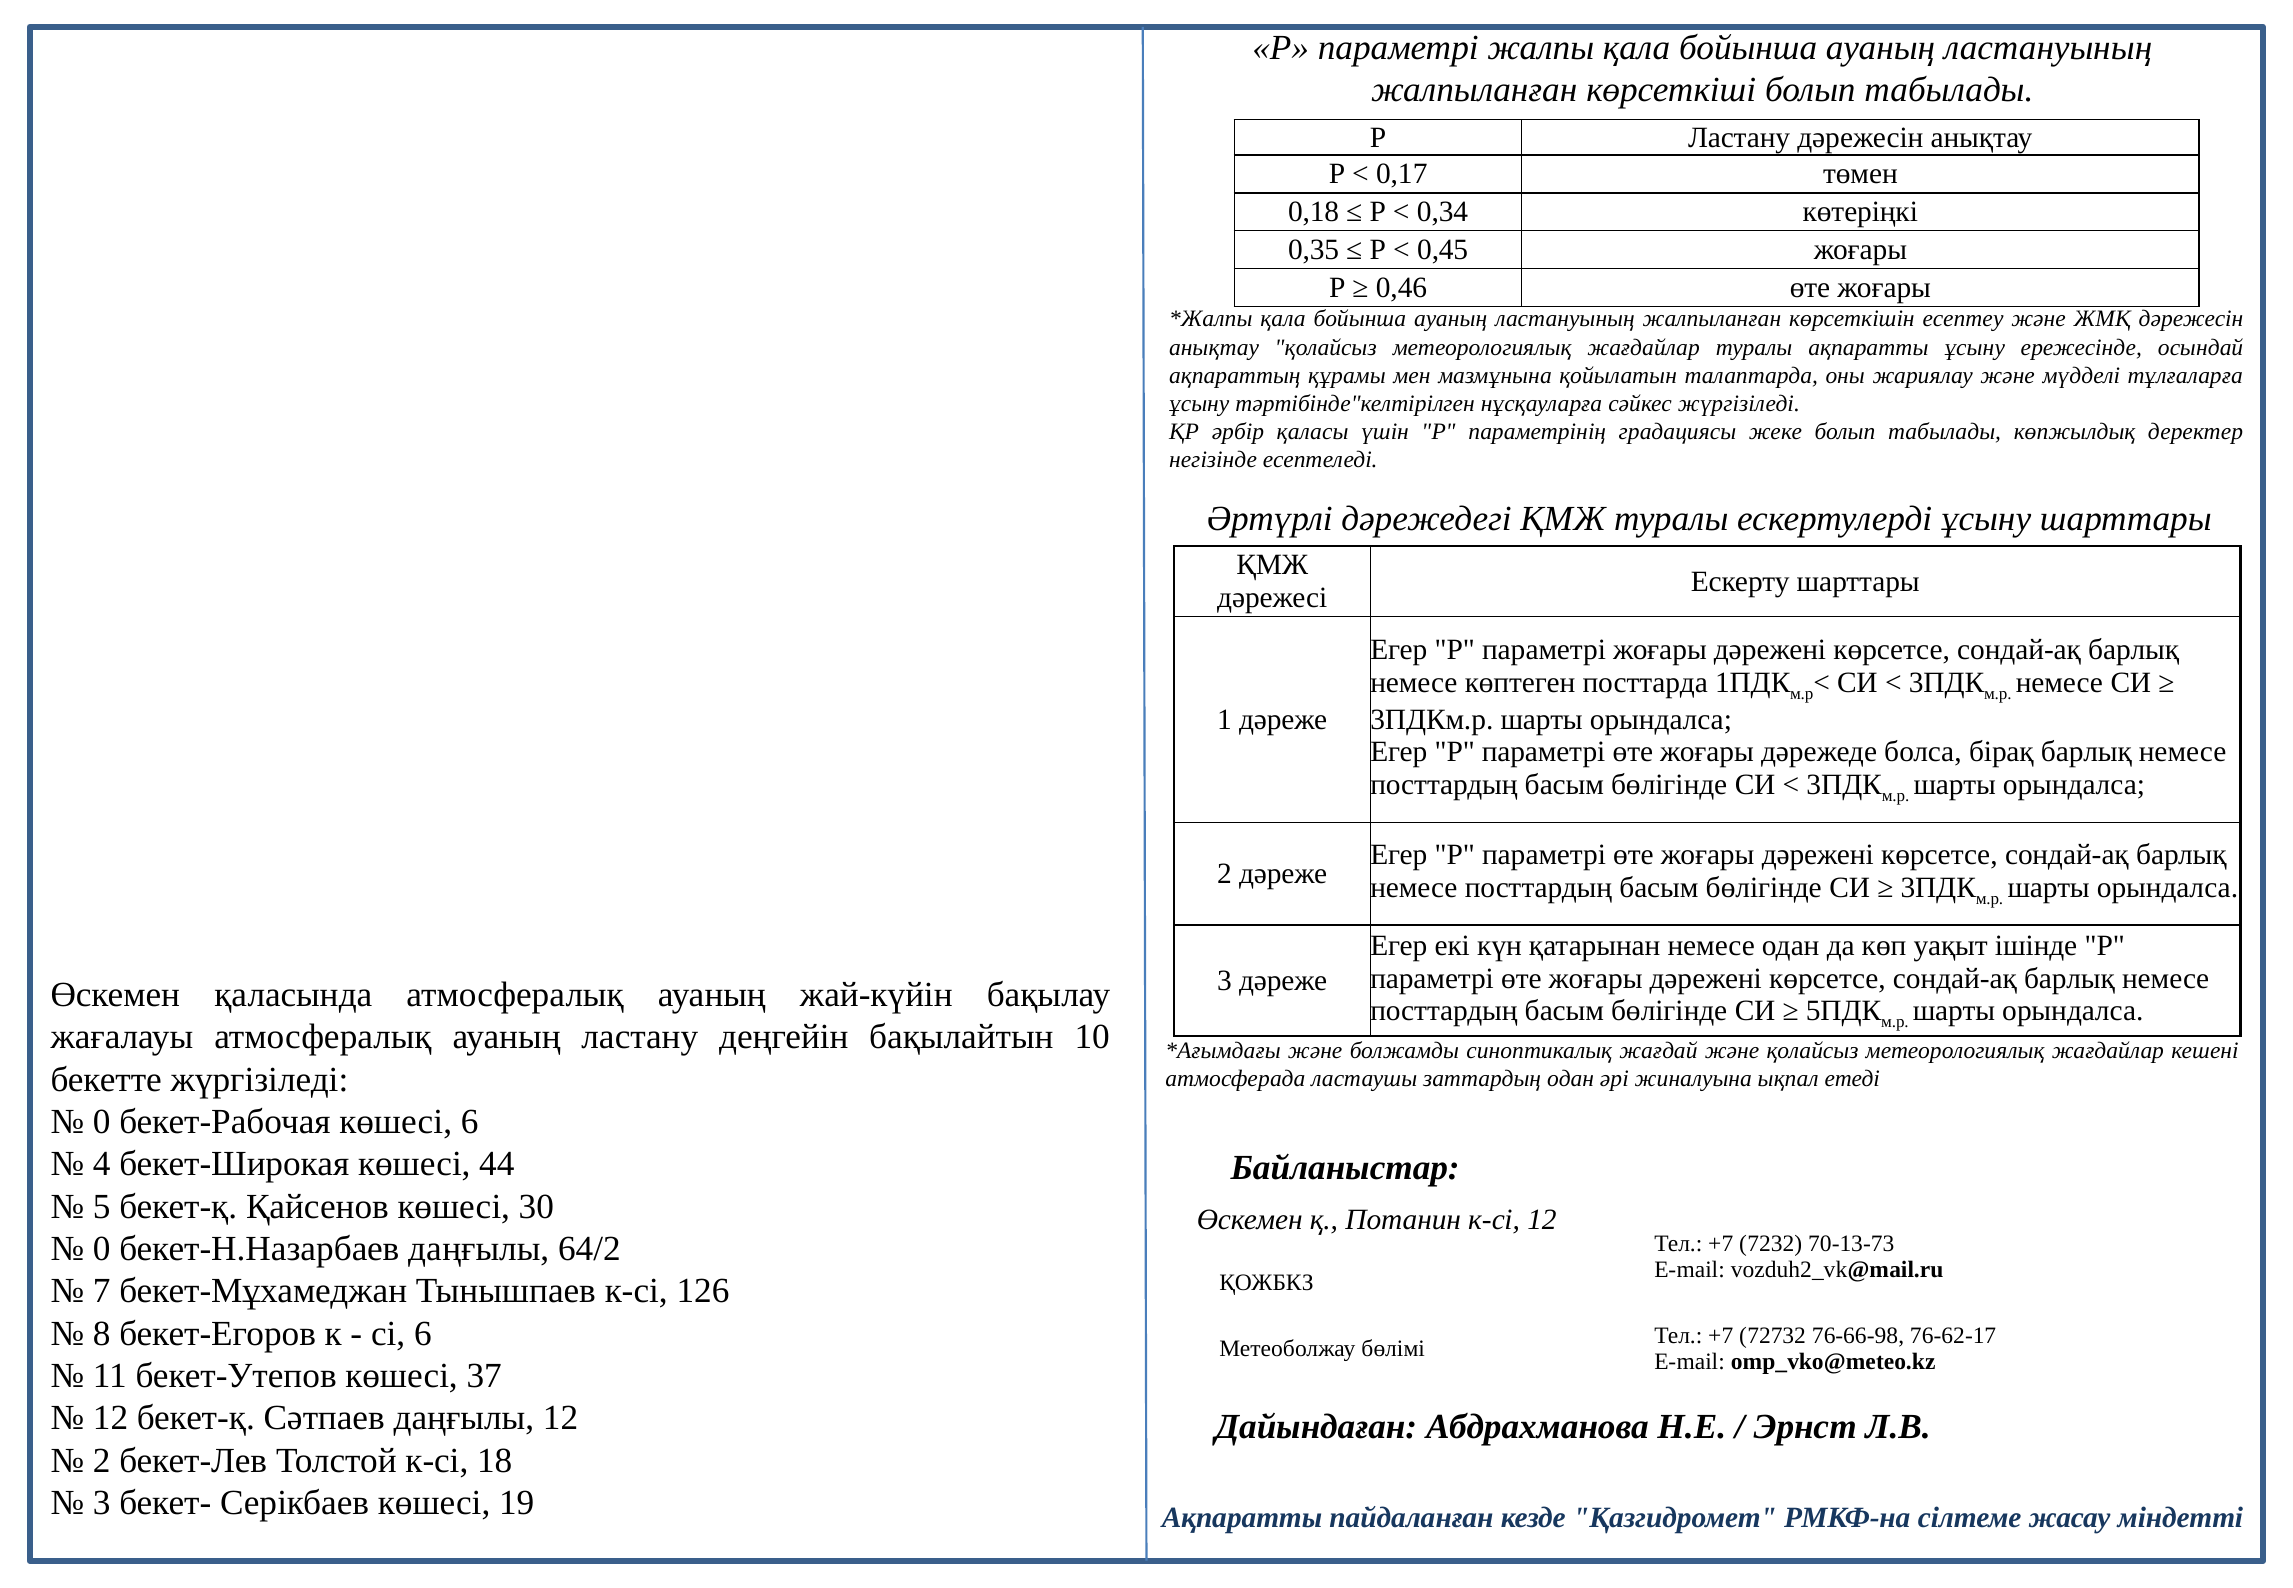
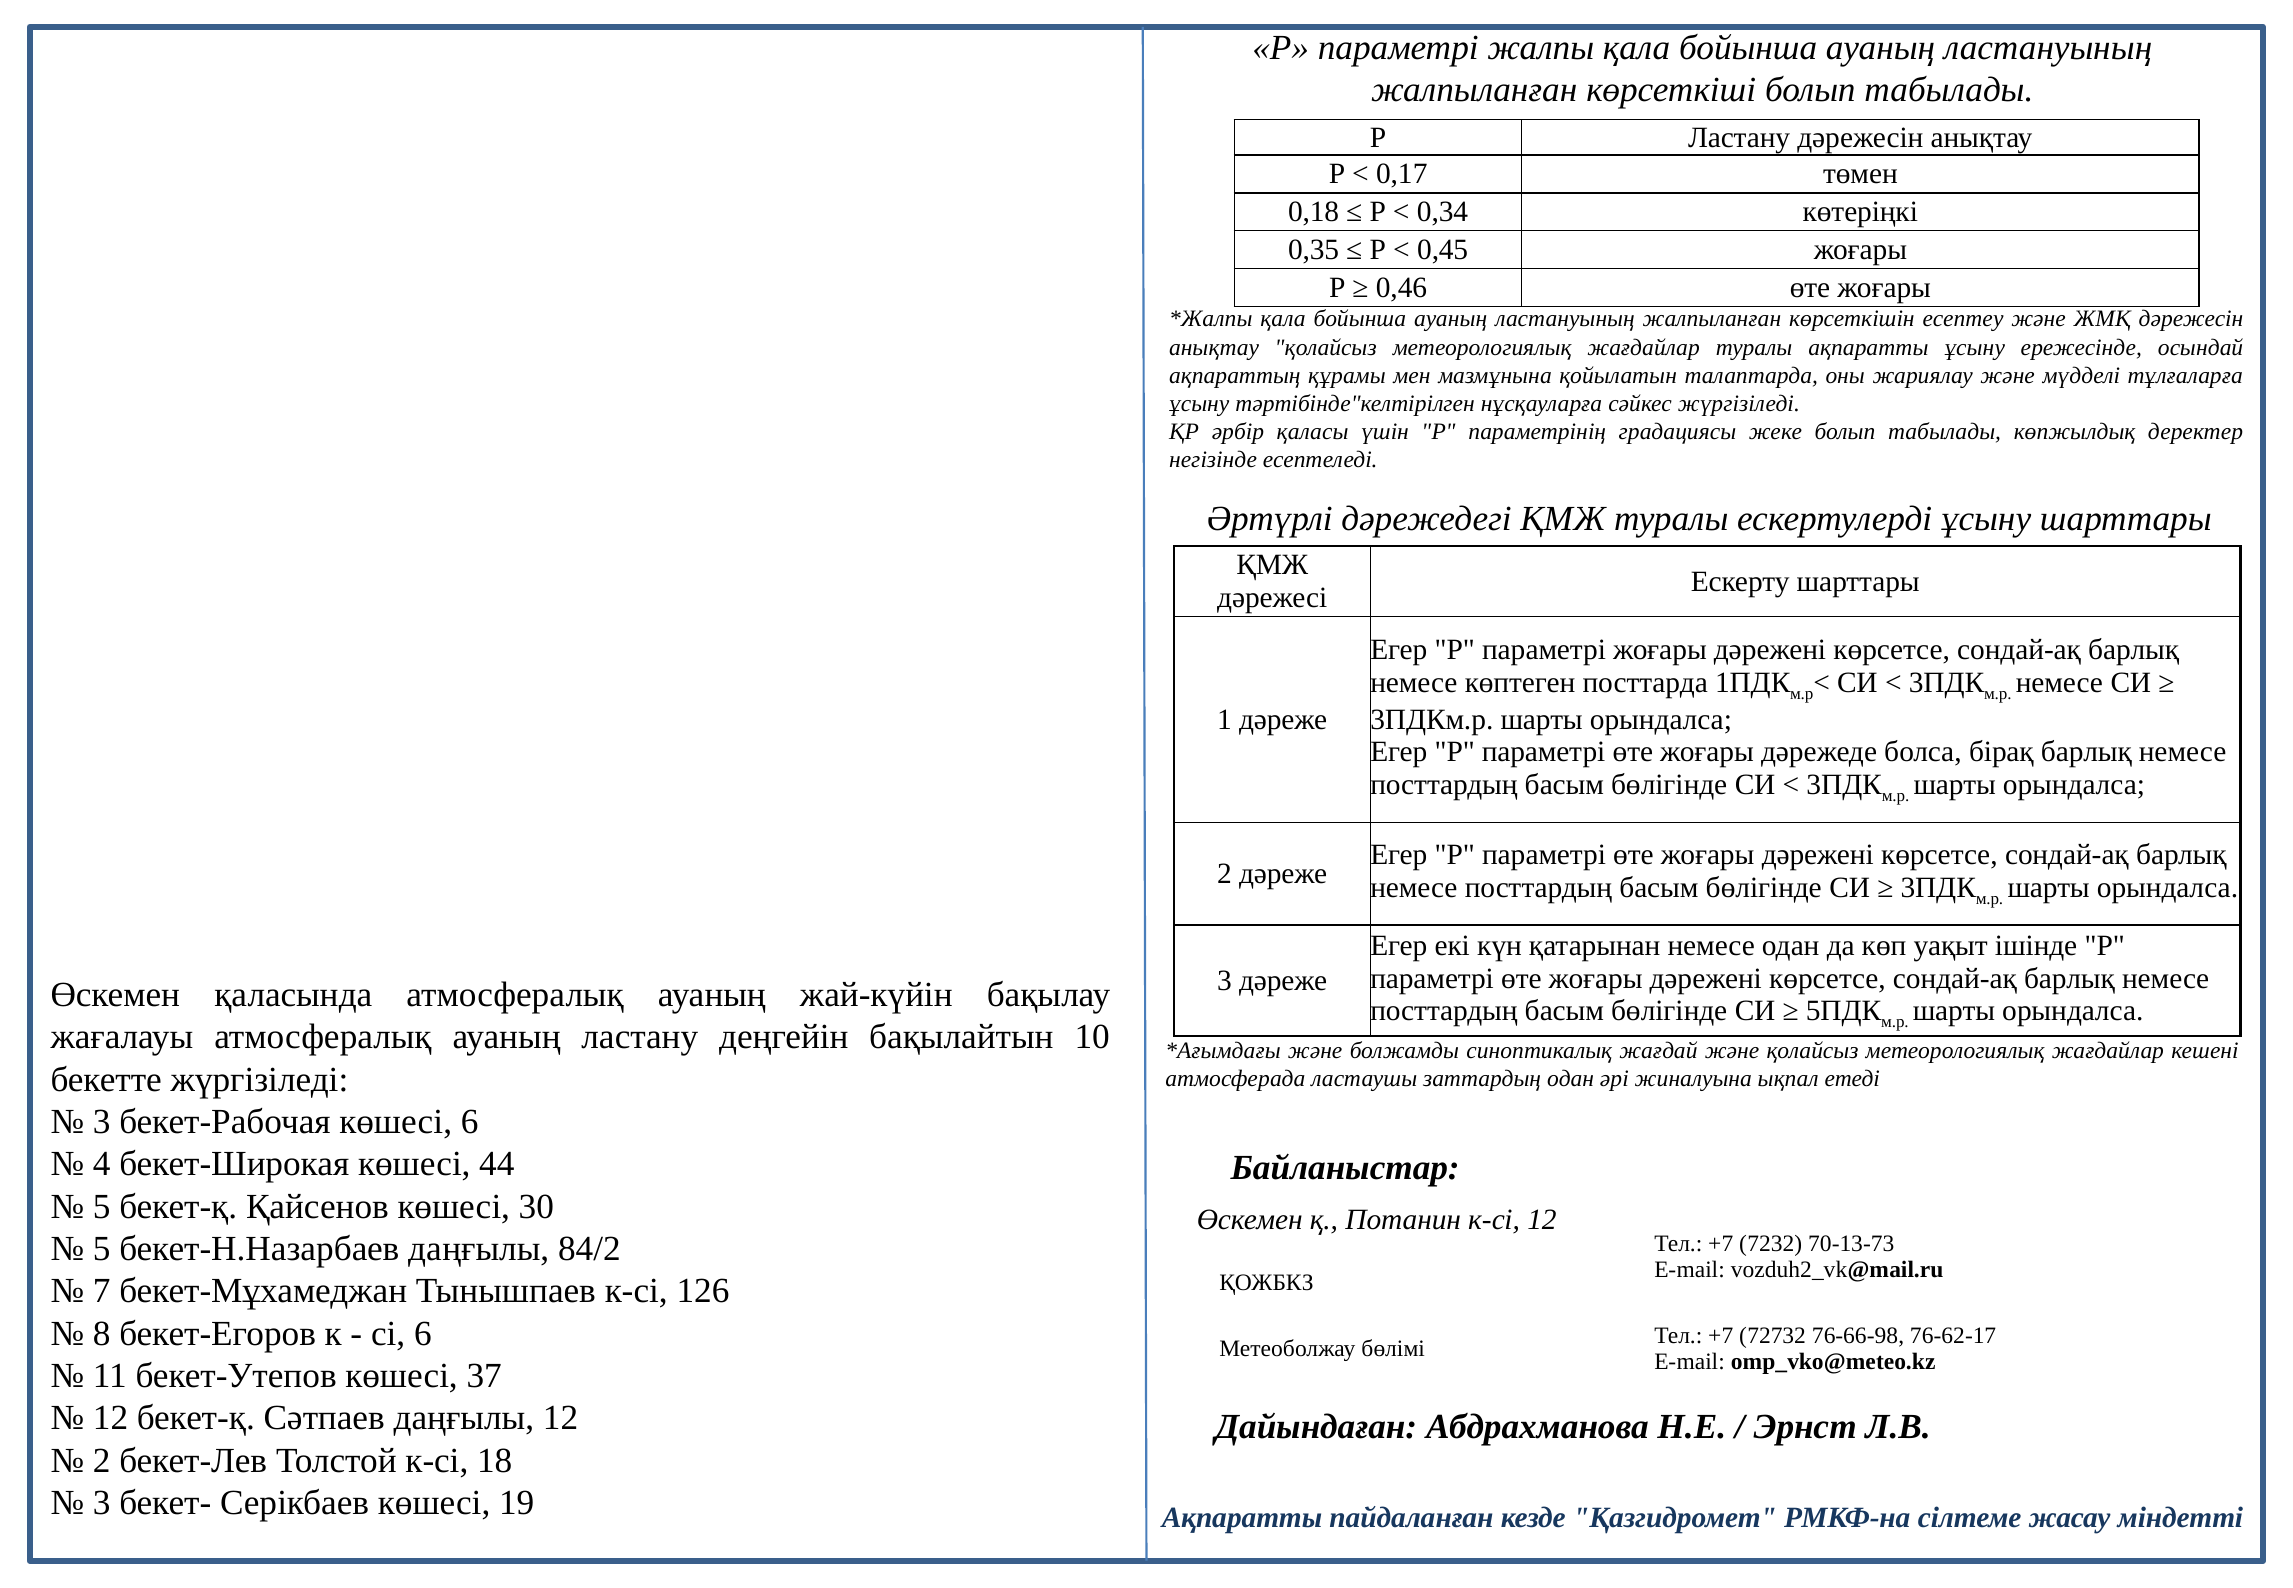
0: 0 -> 3 (102, 1121)
0: 0 -> 5 (102, 1248)
64/2: 64/2 -> 84/2 (589, 1248)
